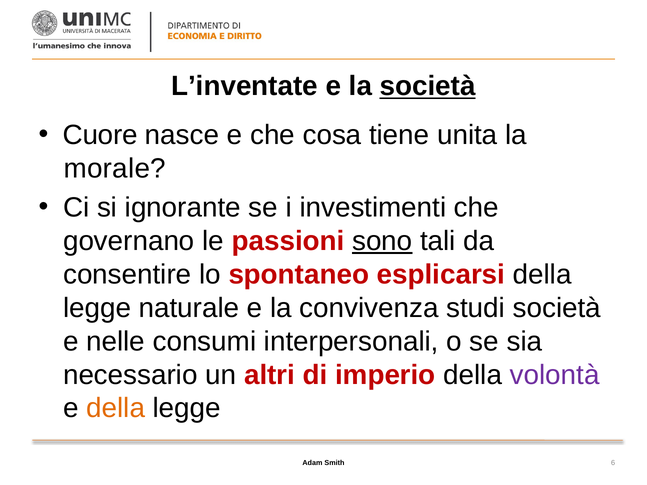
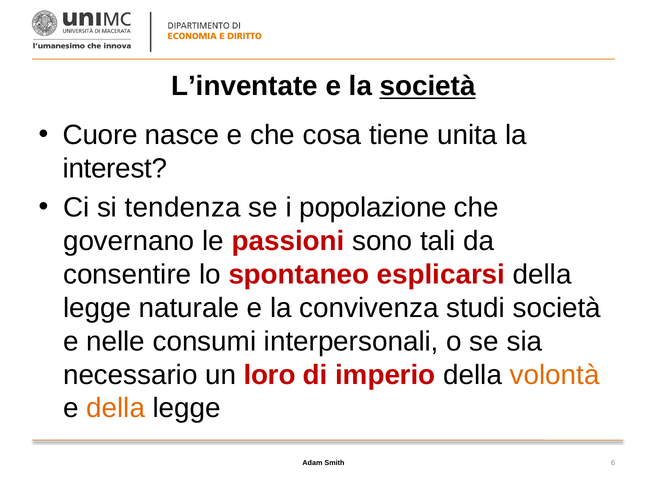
morale: morale -> interest (115, 169)
ignorante: ignorante -> tendenza (183, 208)
investimenti: investimenti -> popolazione (373, 208)
sono underline: present -> none (382, 241)
altri: altri -> loro (270, 375)
volontà colour: purple -> orange (555, 375)
